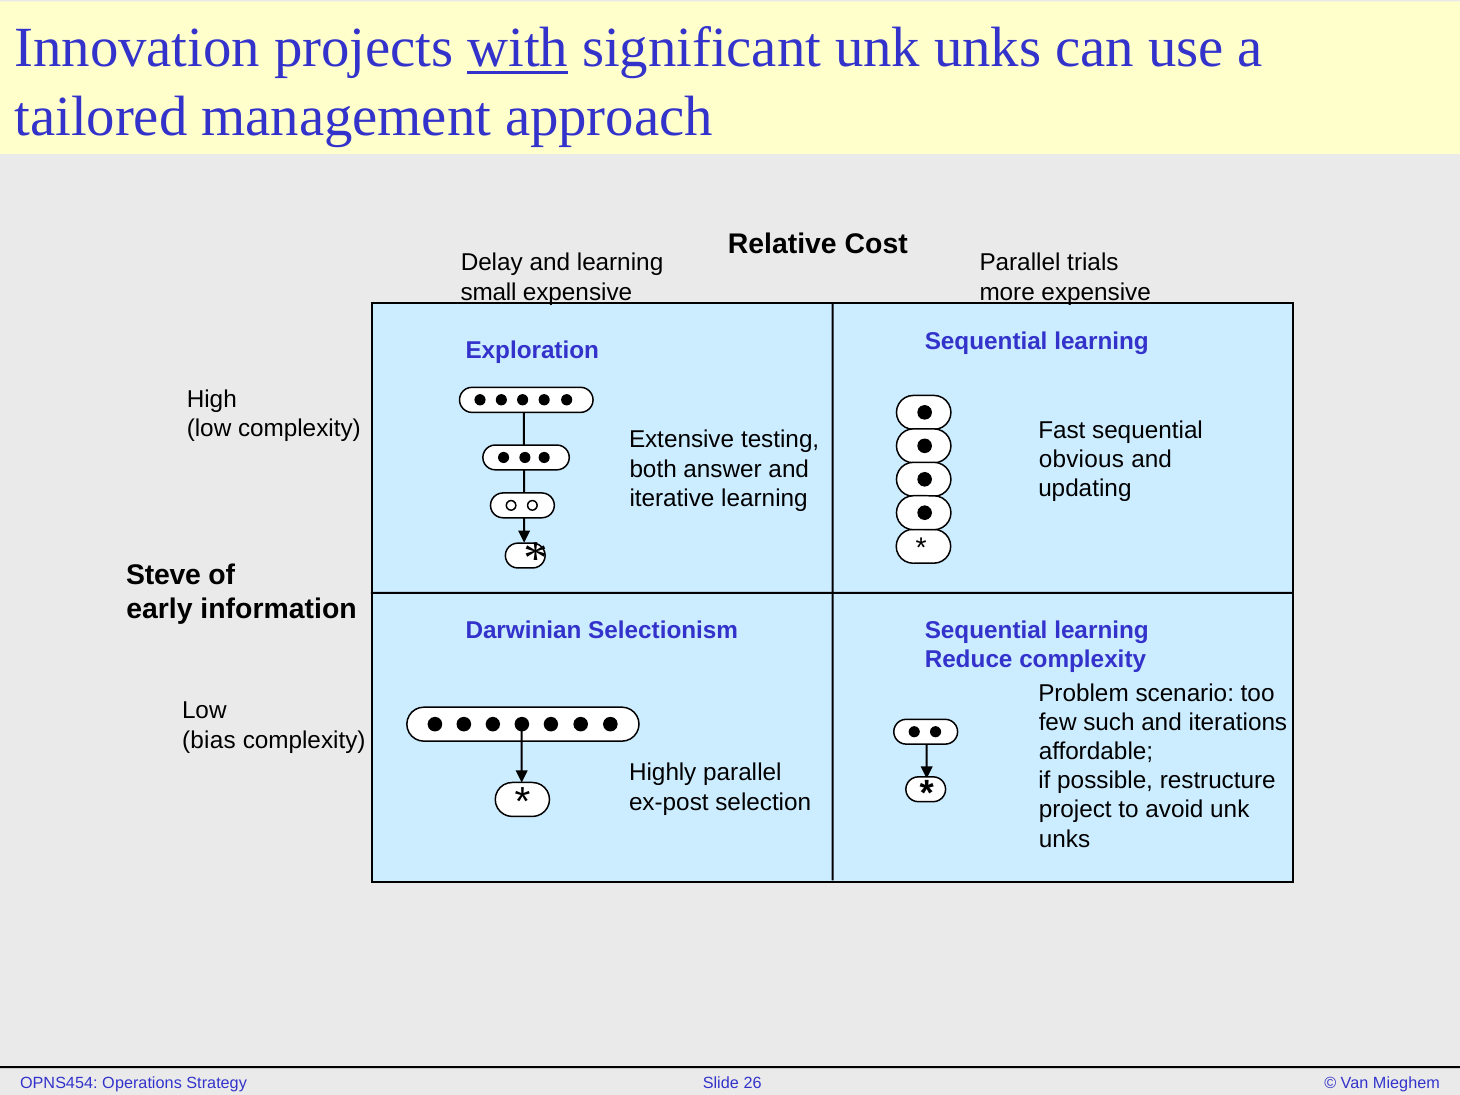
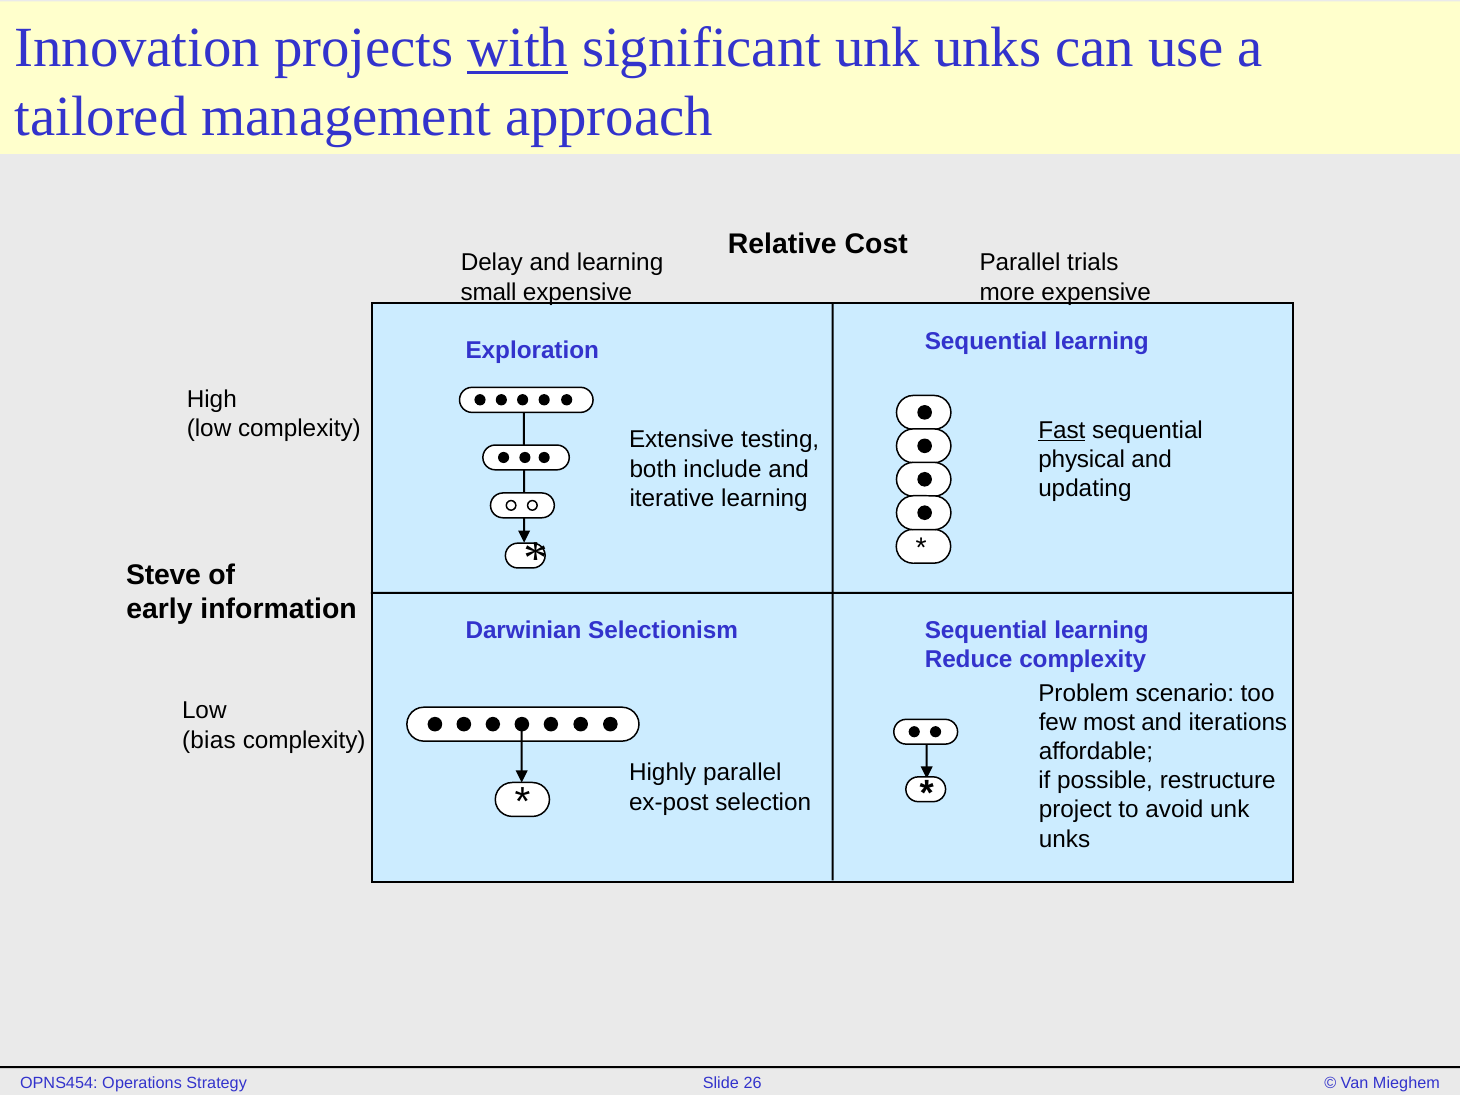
Fast underline: none -> present (1062, 430)
obvious: obvious -> physical (1082, 459)
answer: answer -> include (723, 469)
such: such -> most (1109, 722)
